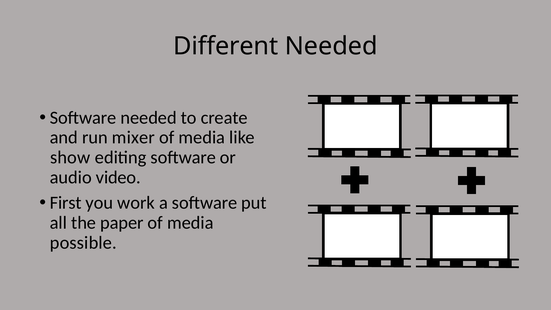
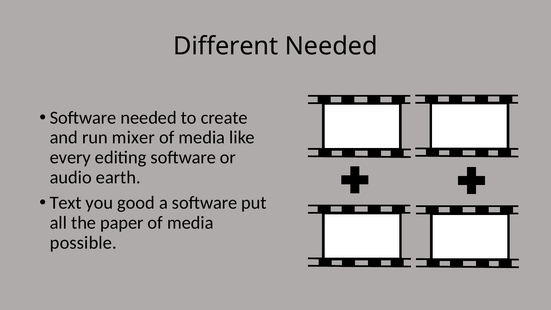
show: show -> every (70, 157)
video: video -> earth (118, 177)
First: First -> Text (66, 203)
work: work -> good (136, 203)
